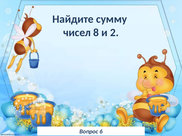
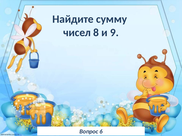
2: 2 -> 9 (114, 33)
